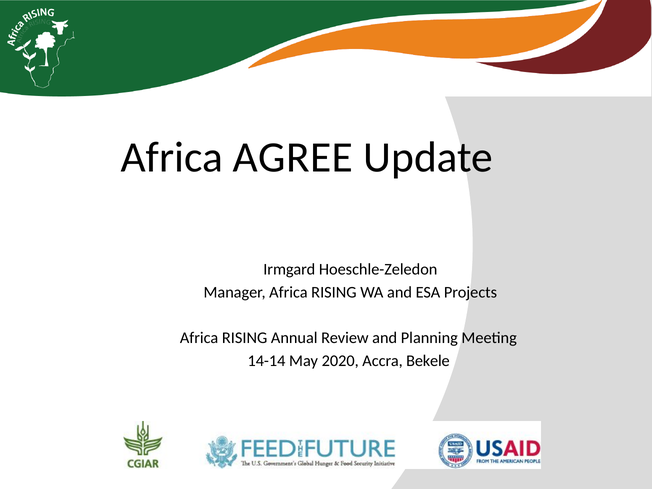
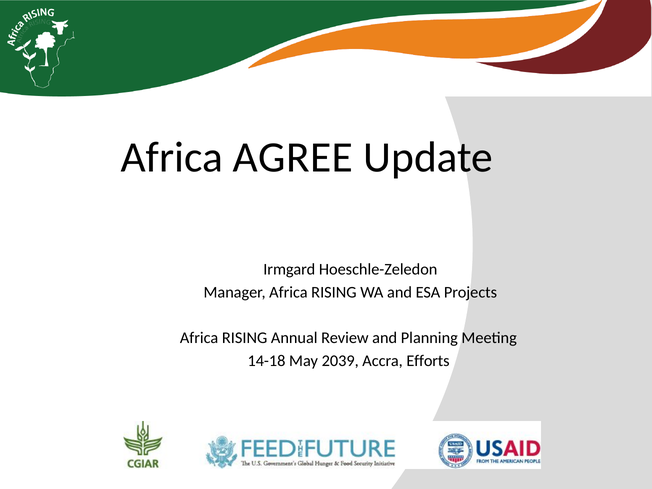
14-14: 14-14 -> 14-18 (266, 361)
2020: 2020 -> 2039 (340, 361)
Bekele: Bekele -> Efforts (428, 361)
